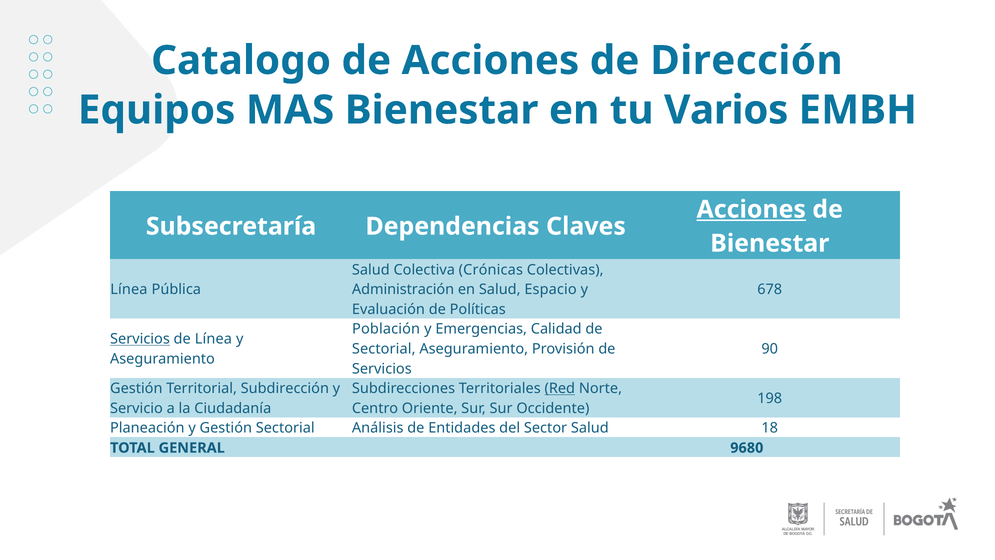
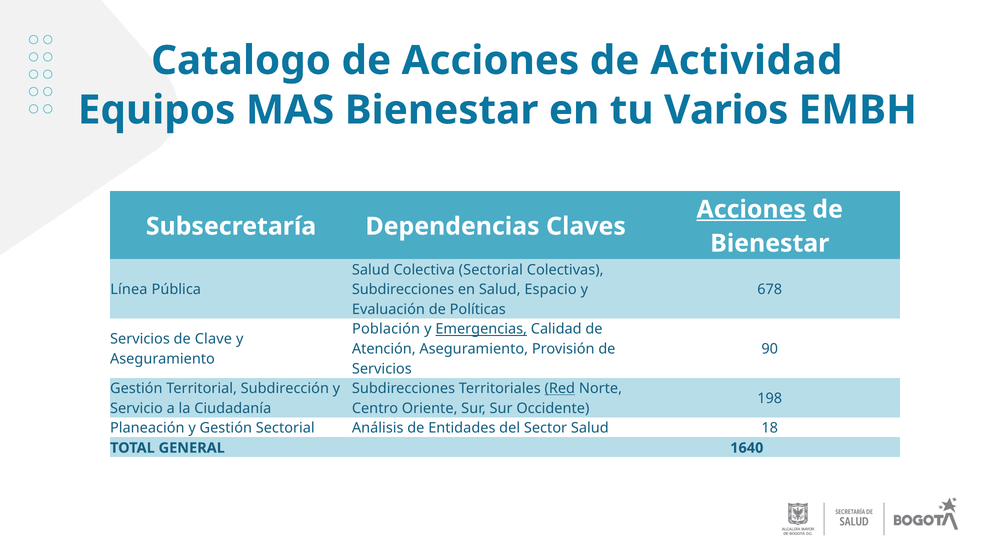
Dirección: Dirección -> Actividad (746, 61)
Colectiva Crónicas: Crónicas -> Sectorial (491, 270)
Administración: Administración -> Subdirecciones (403, 289)
Emergencias underline: none -> present (481, 329)
Servicios underline: present -> none (140, 339)
de Línea: Línea -> Clave (213, 339)
Sectorial: Sectorial -> Atención (384, 349)
9680: 9680 -> 1640 (747, 448)
